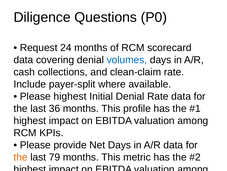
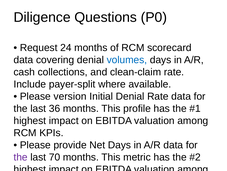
Please highest: highest -> version (70, 96)
the colour: orange -> purple (21, 157)
79: 79 -> 70 (55, 157)
